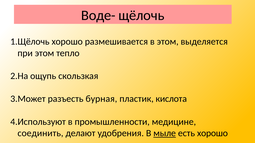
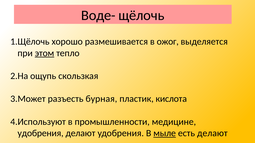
в этом: этом -> ожог (168, 42)
этом underline: none -> present (44, 53)
соединить: соединить -> удобрения (41, 134)
есть хорошо: хорошо -> делают (212, 134)
